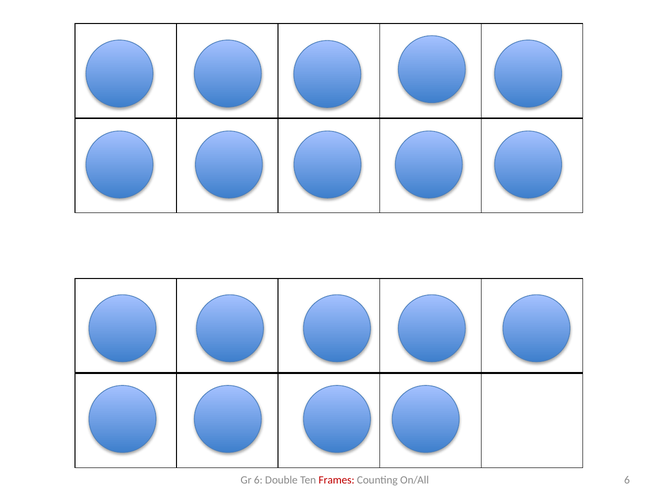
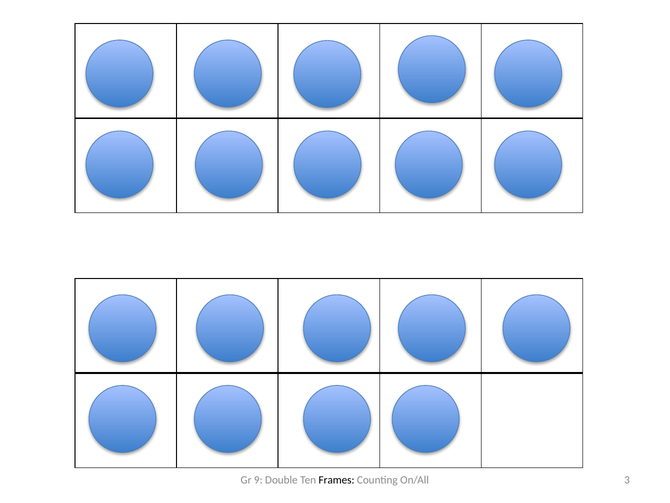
Gr 6: 6 -> 9 (258, 480)
Frames colour: red -> black (337, 480)
On/All 6: 6 -> 3 (627, 480)
